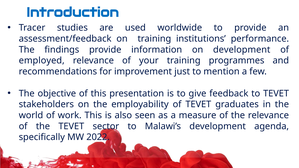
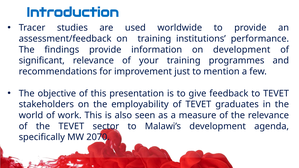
employed: employed -> significant (42, 61)
2022: 2022 -> 2070 (98, 137)
